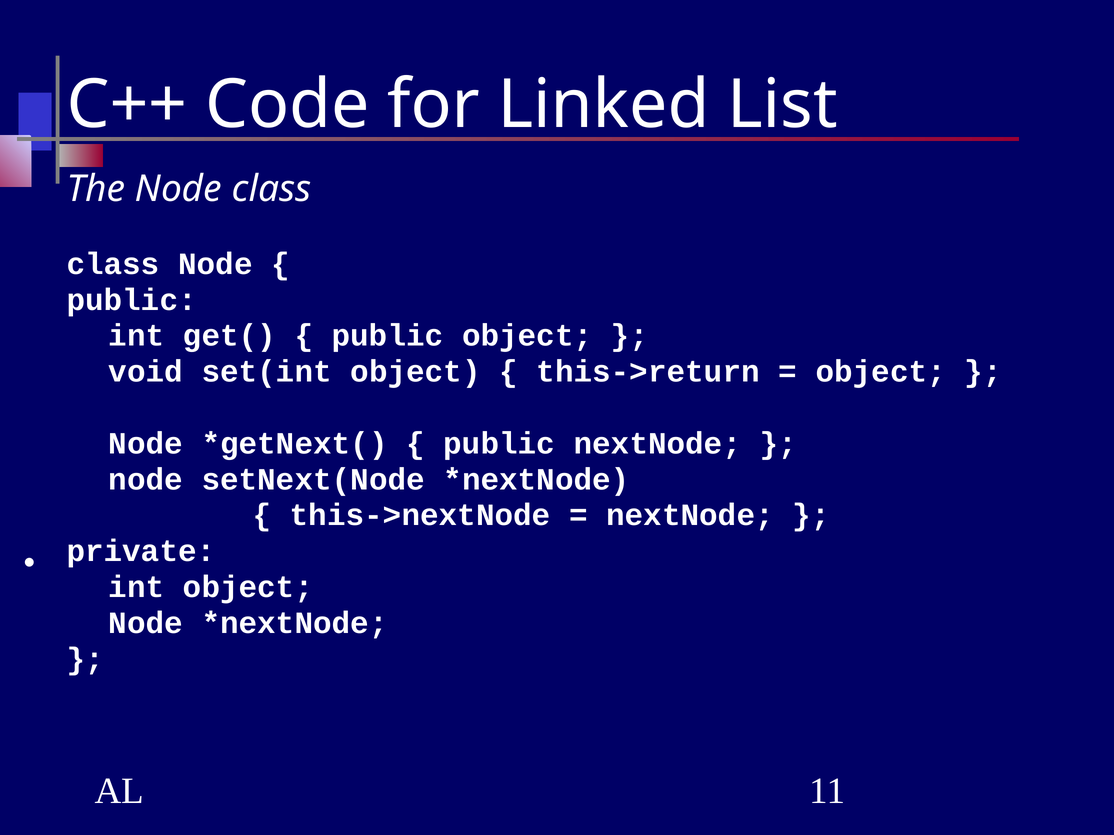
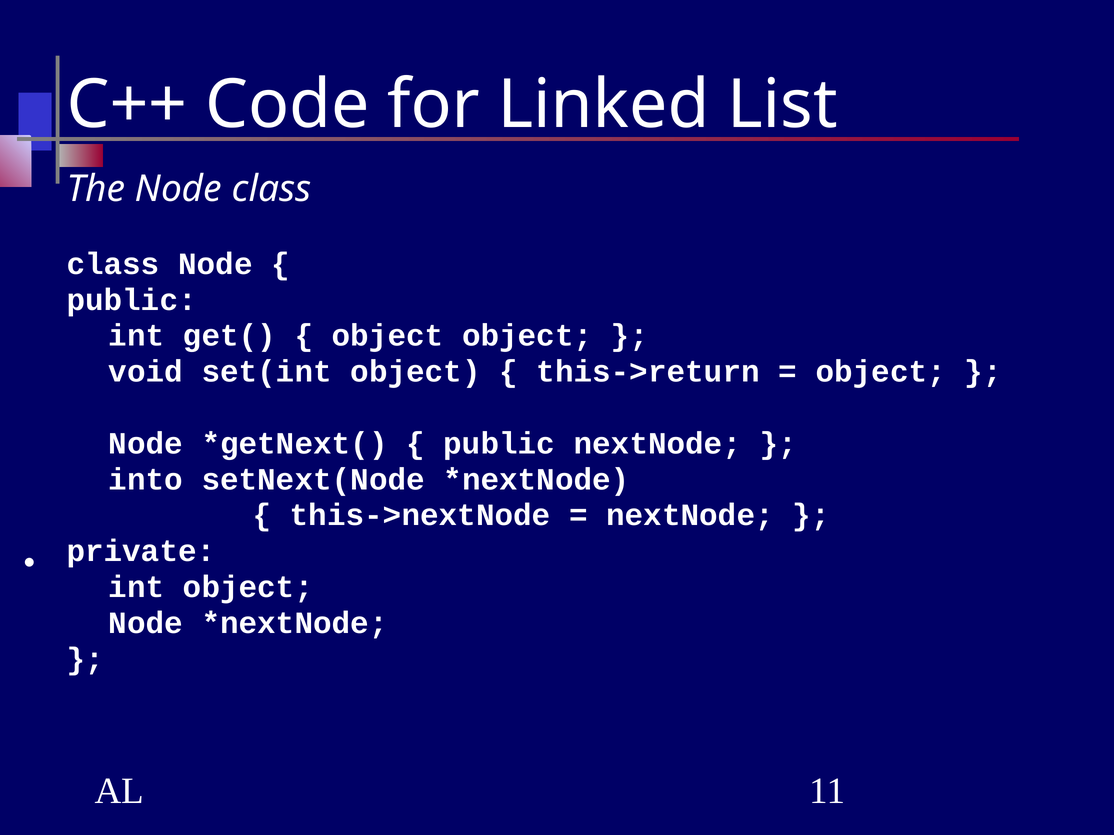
public: public -> object (388, 336)
node: node -> into (146, 480)
